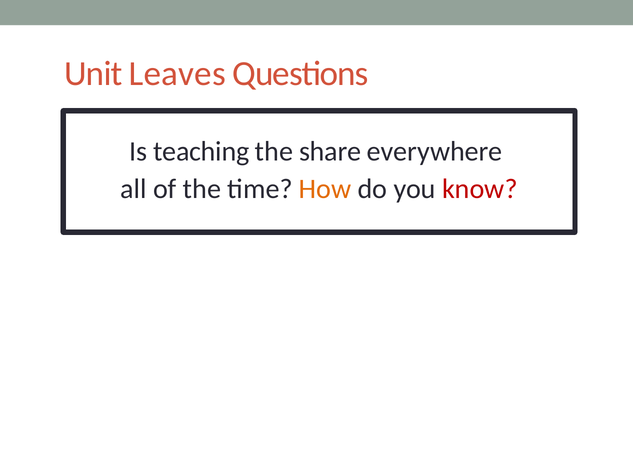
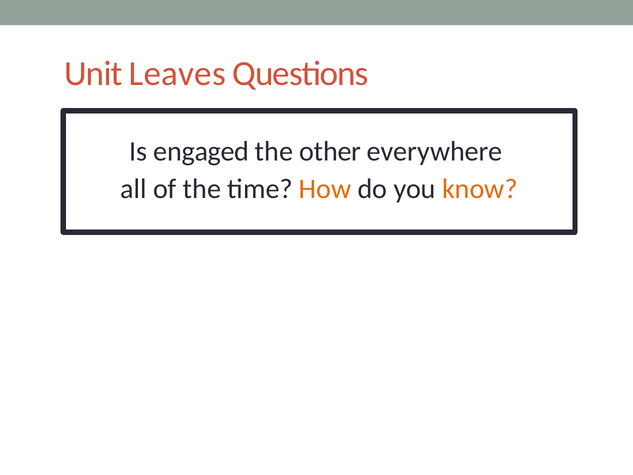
teaching: teaching -> engaged (201, 151)
share: share -> other (330, 151)
know colour: red -> orange (480, 189)
